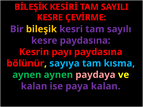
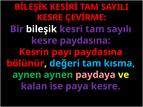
bileşik colour: yellow -> white (41, 29)
sayıya: sayıya -> değeri (65, 64)
paya kalan: kalan -> kesre (106, 86)
